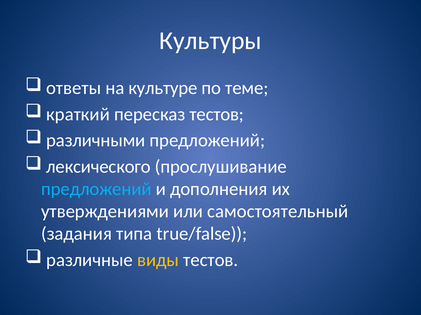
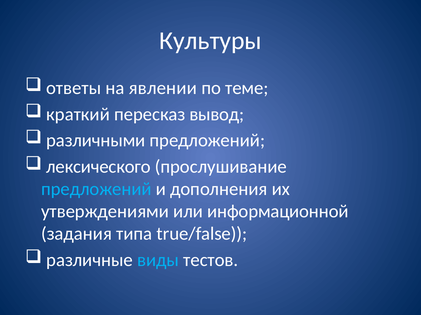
культуре: культуре -> явлении (163, 88)
пересказ тестов: тестов -> вывод (217, 115)
самостоятельный: самостоятельный -> информационной (278, 212)
виды colour: yellow -> light blue (158, 261)
